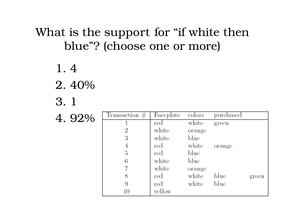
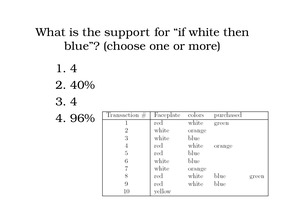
3 1: 1 -> 4 (74, 102)
92%: 92% -> 96% (83, 119)
